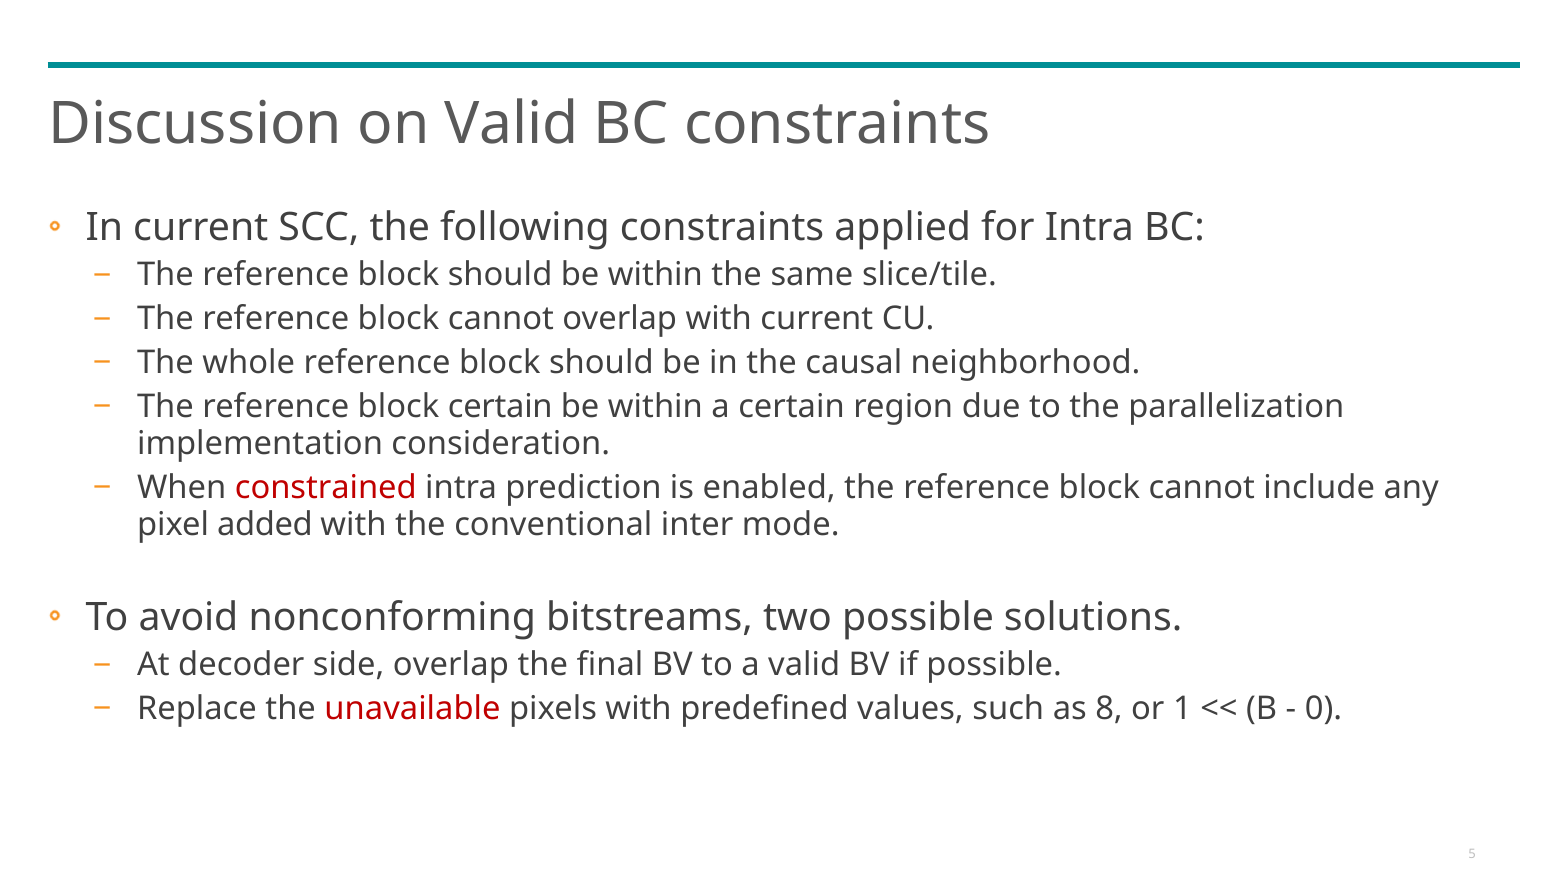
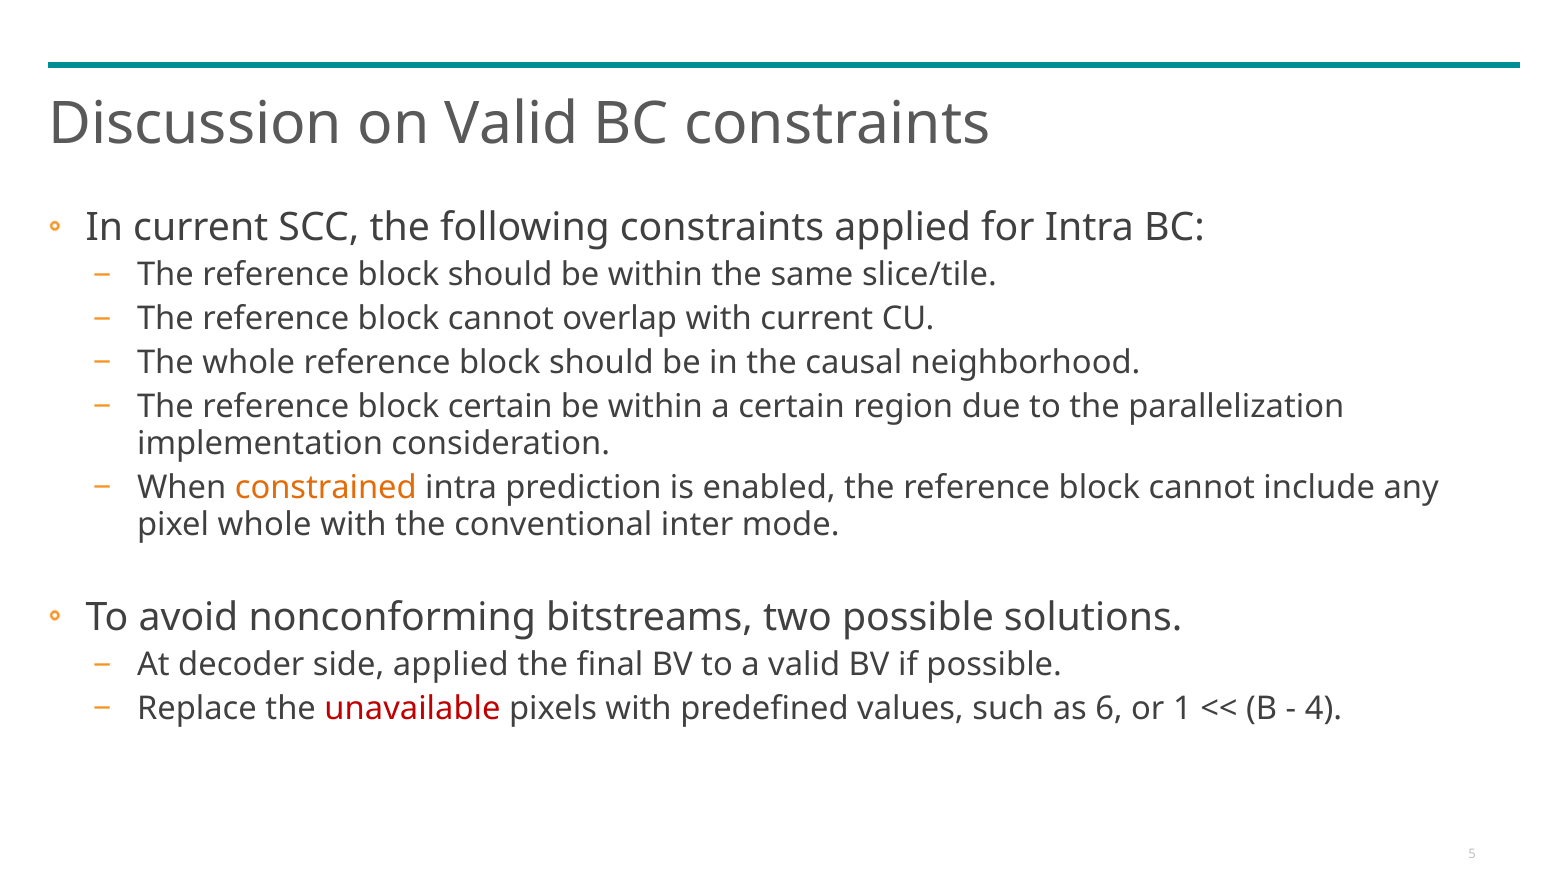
constrained colour: red -> orange (326, 488)
pixel added: added -> whole (265, 525)
side overlap: overlap -> applied (451, 665)
8: 8 -> 6 (1109, 709)
0: 0 -> 4 (1324, 709)
